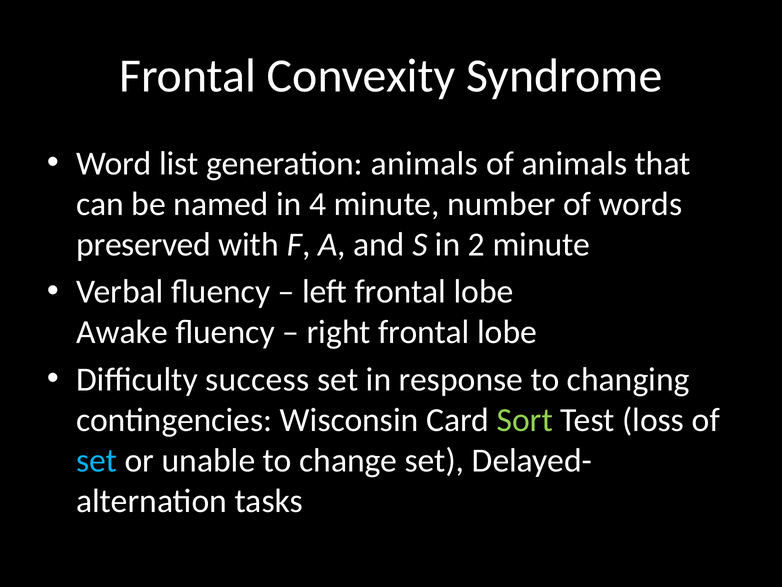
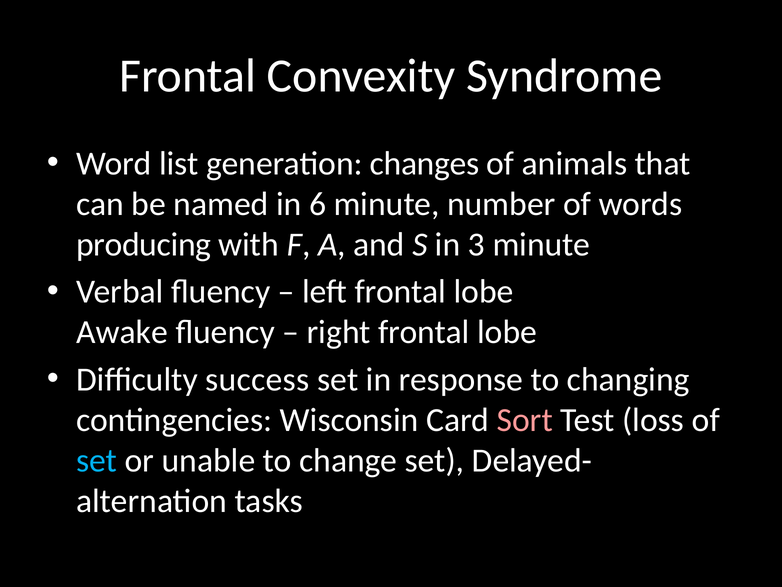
generation animals: animals -> changes (425, 163)
4: 4 -> 6 (318, 204)
preserved: preserved -> producing (144, 244)
2: 2 -> 3 (476, 244)
Sort colour: light green -> pink (525, 420)
